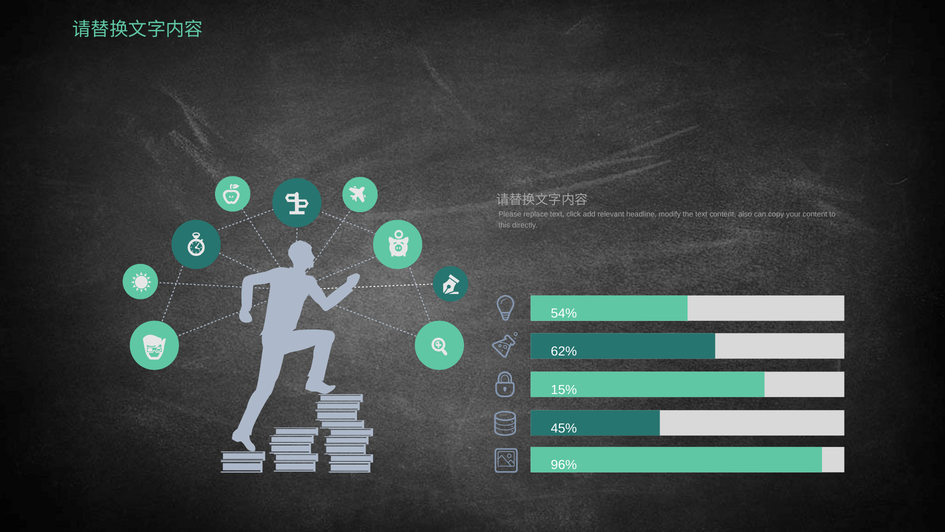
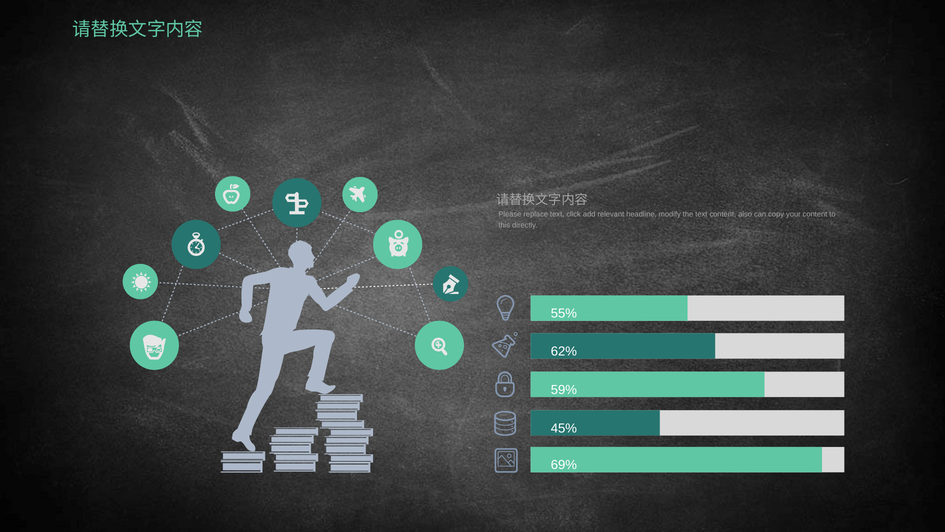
54%: 54% -> 55% (564, 313)
15%: 15% -> 59% (564, 390)
96%: 96% -> 69% (564, 465)
